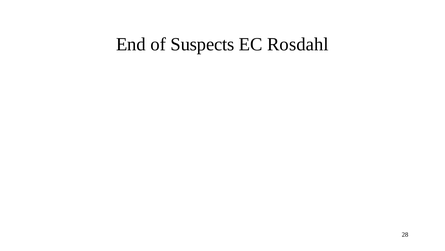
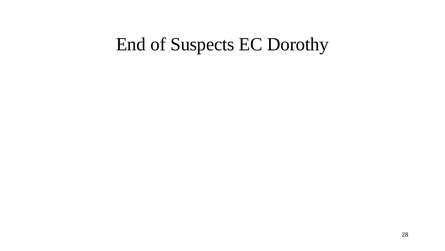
Rosdahl: Rosdahl -> Dorothy (298, 44)
